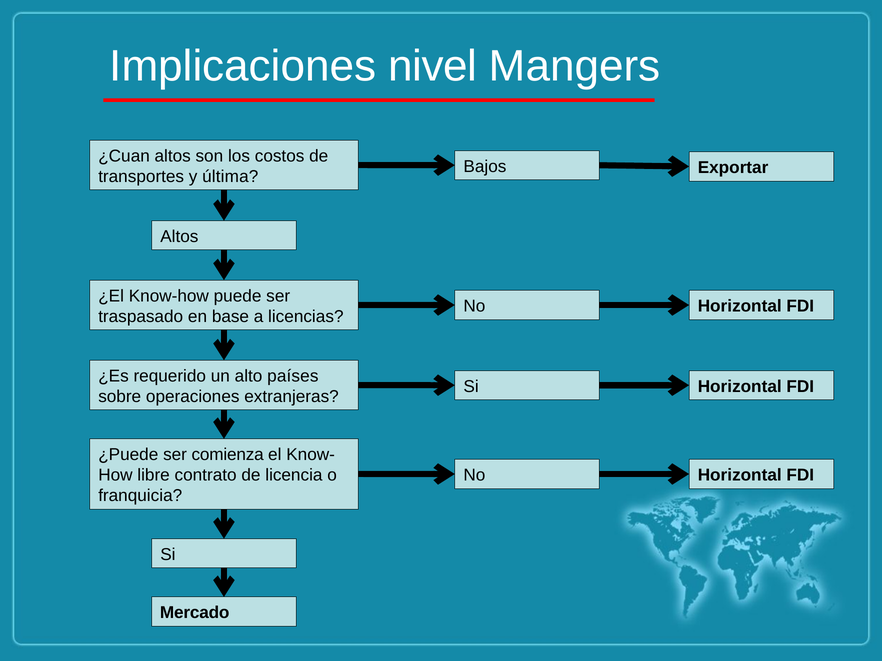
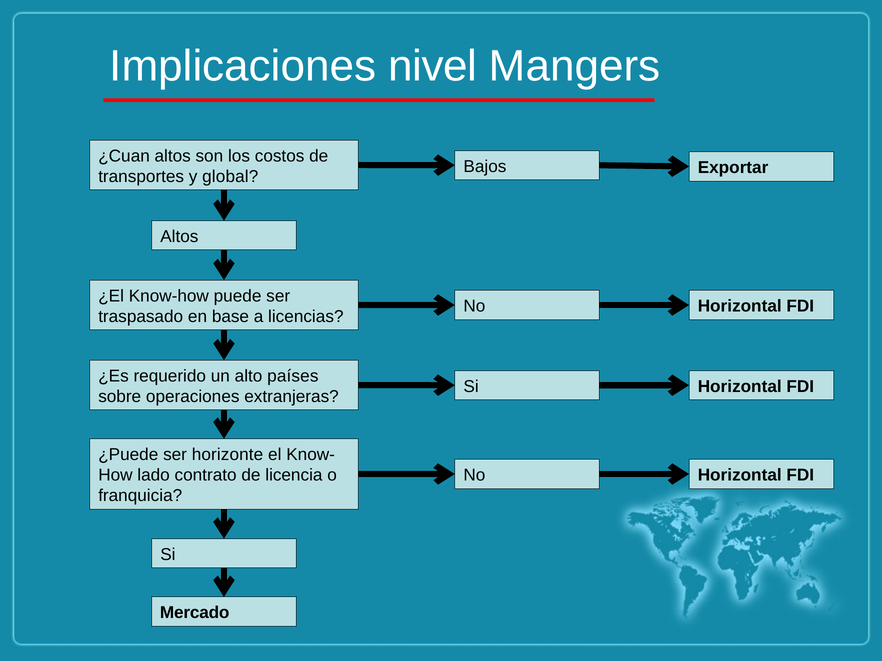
última: última -> global (230, 177)
comienza: comienza -> horizonte (228, 455)
libre: libre -> lado (154, 476)
